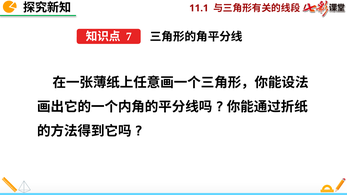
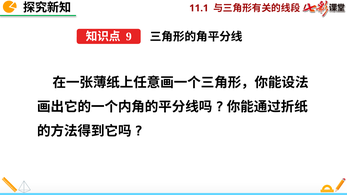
7: 7 -> 9 (129, 36)
